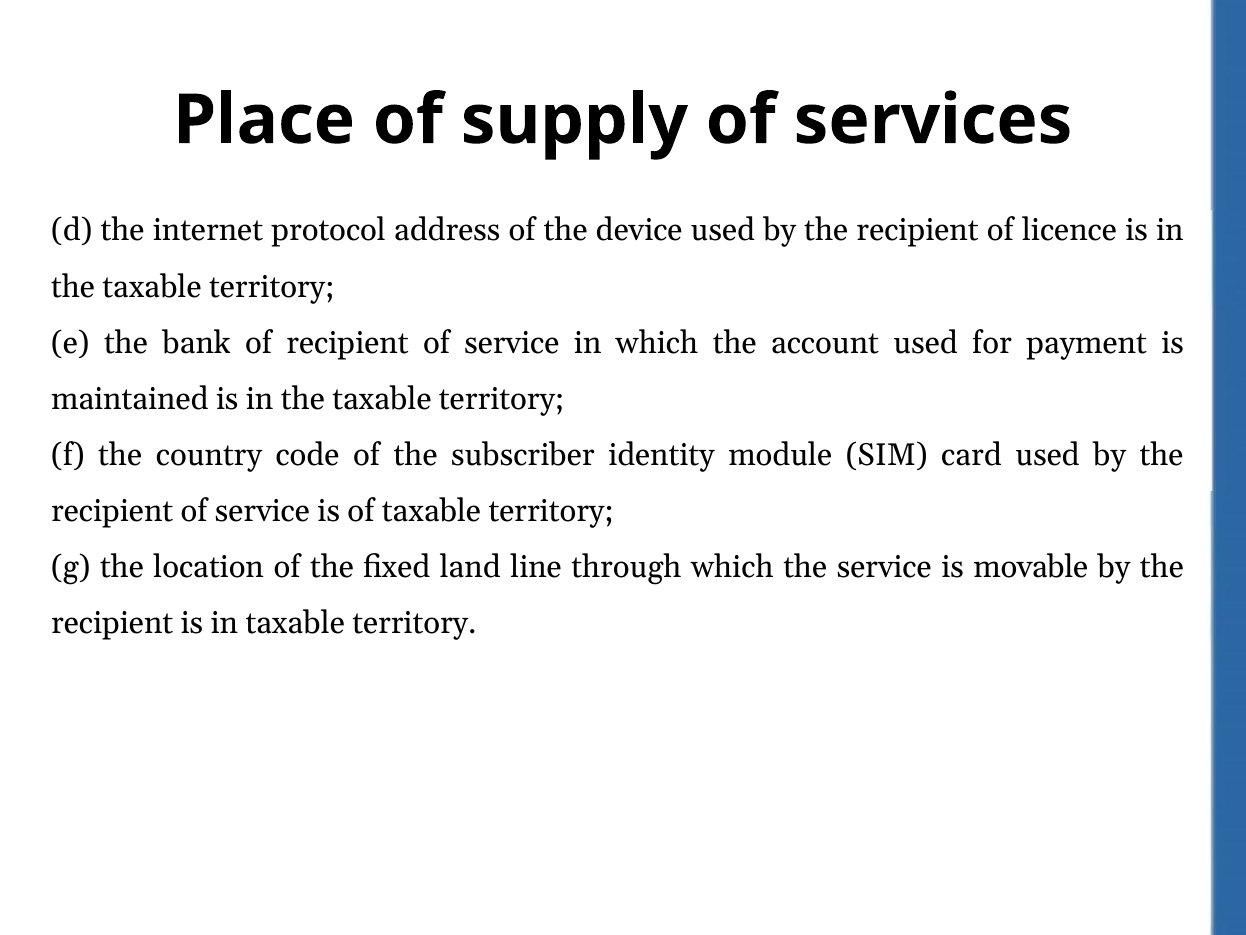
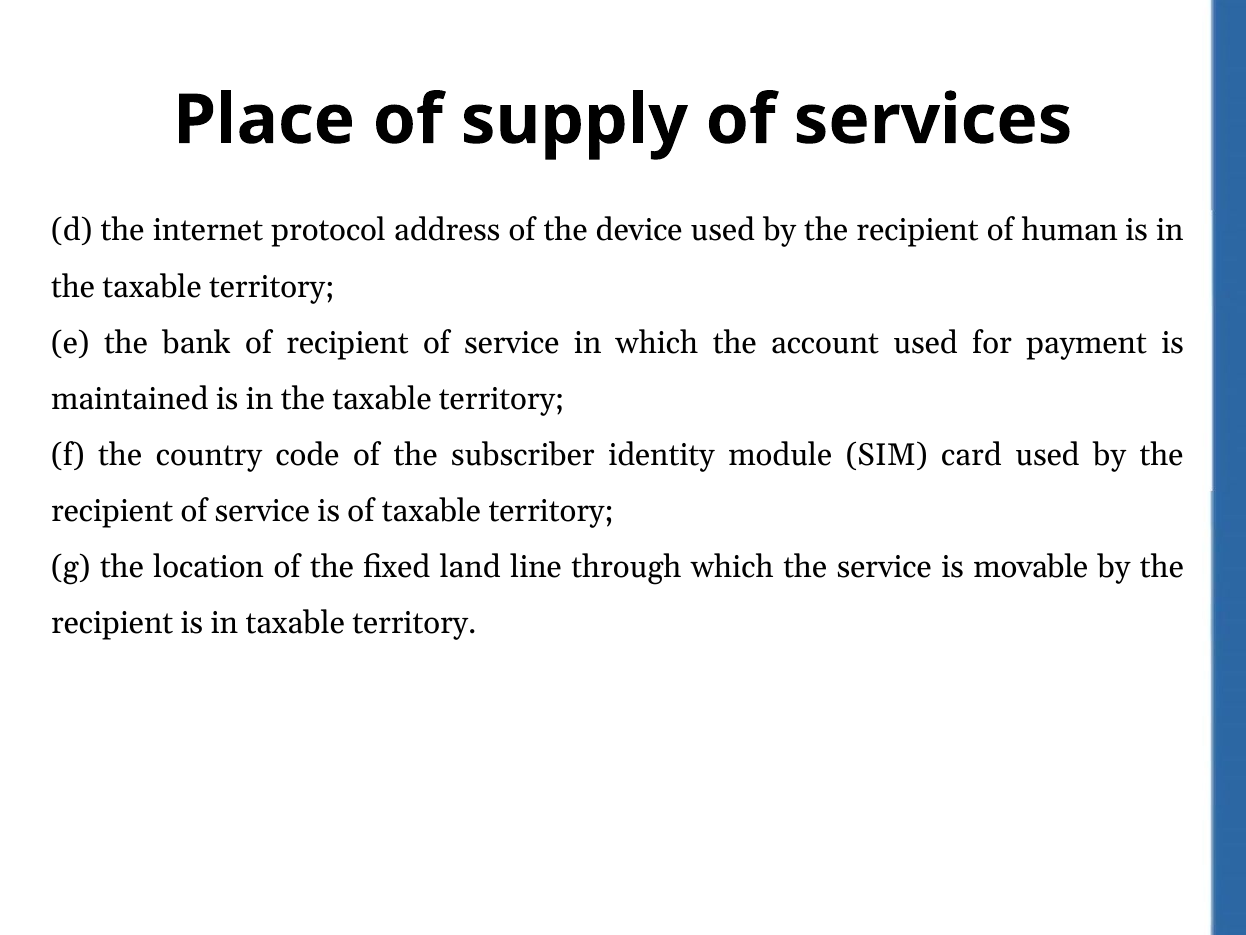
licence: licence -> human (1070, 231)
